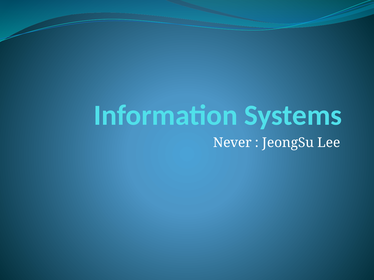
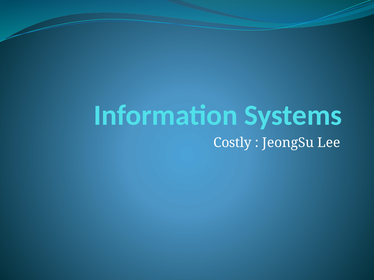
Never: Never -> Costly (232, 143)
